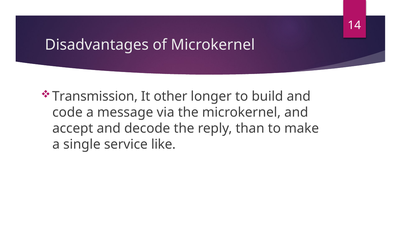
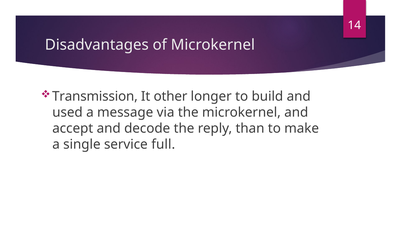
code: code -> used (67, 112)
like: like -> full (163, 144)
